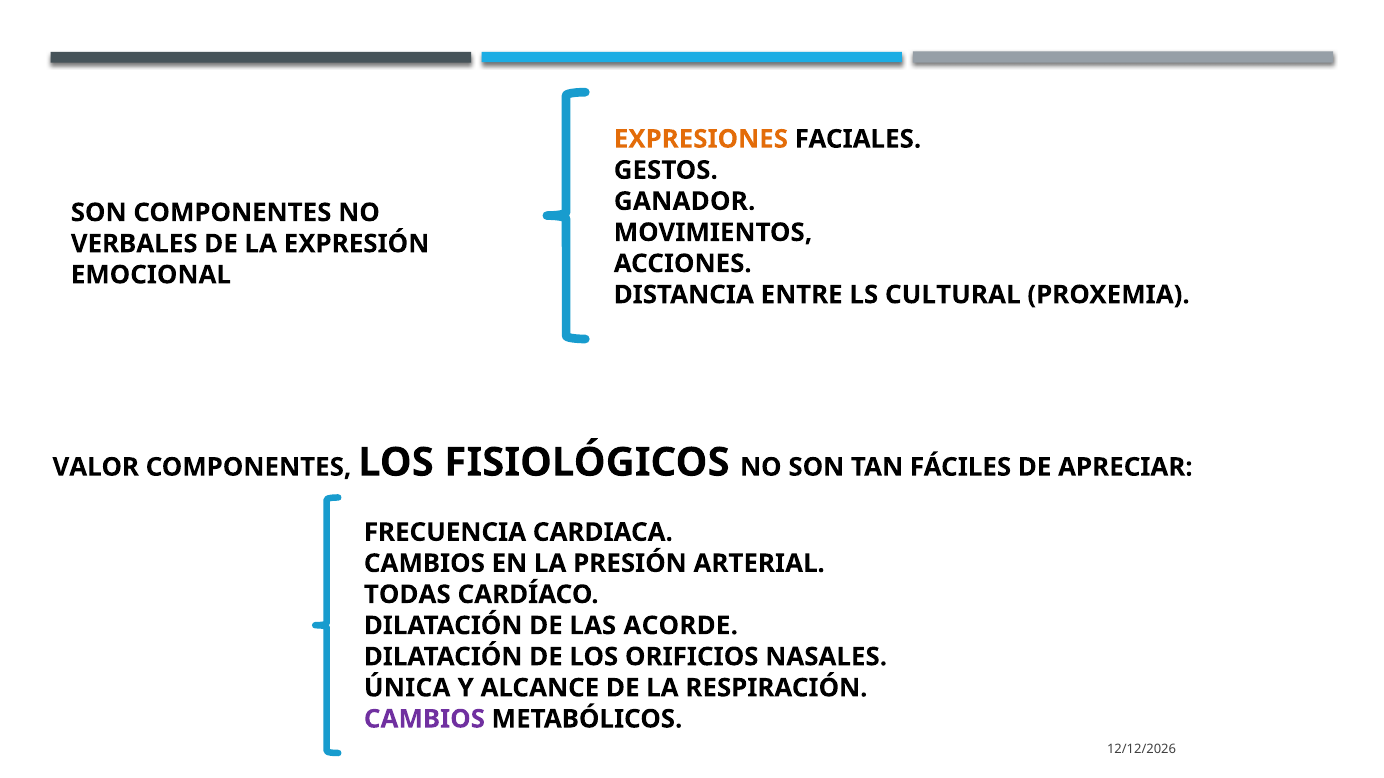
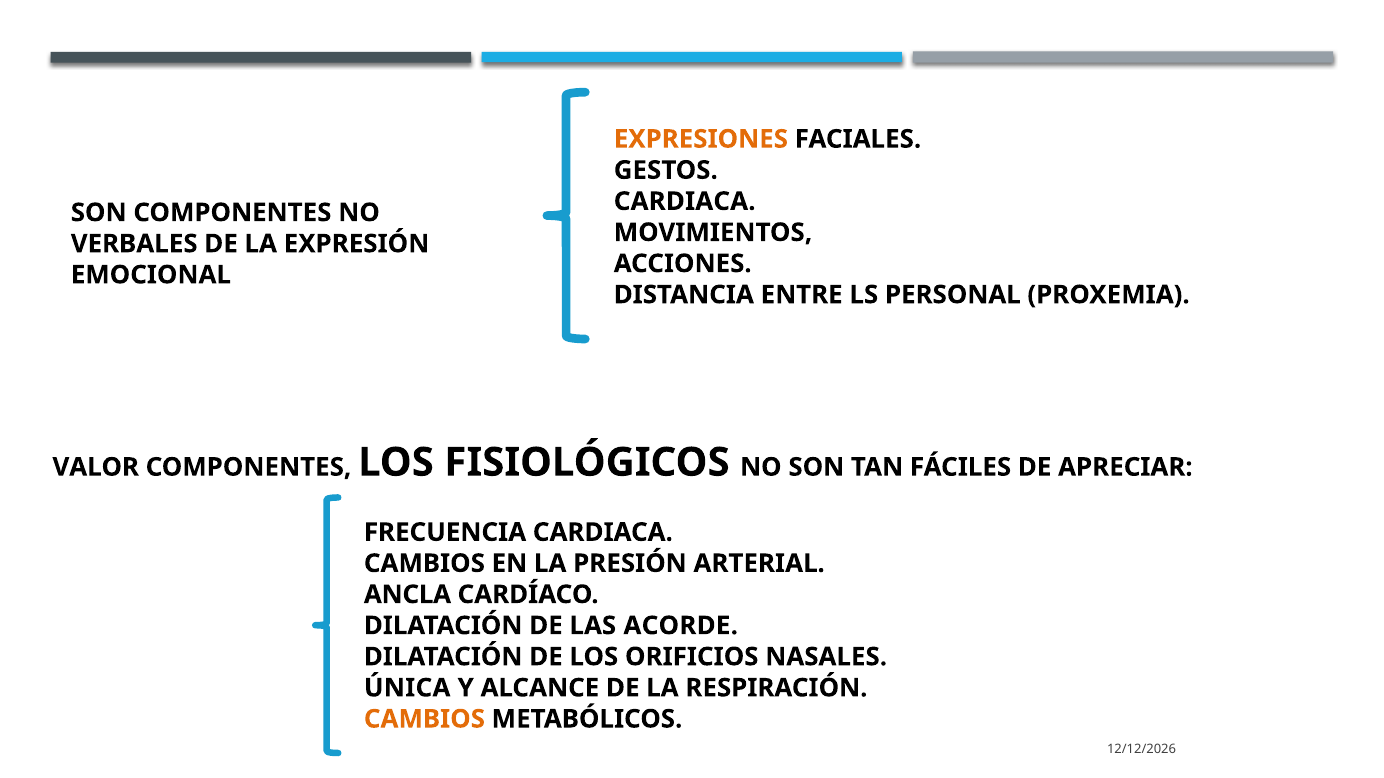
GANADOR: GANADOR -> CARDIACA (685, 201)
CULTURAL: CULTURAL -> PERSONAL (953, 295)
TODAS: TODAS -> ANCLA (407, 595)
CAMBIOS colour: purple -> orange (424, 719)
